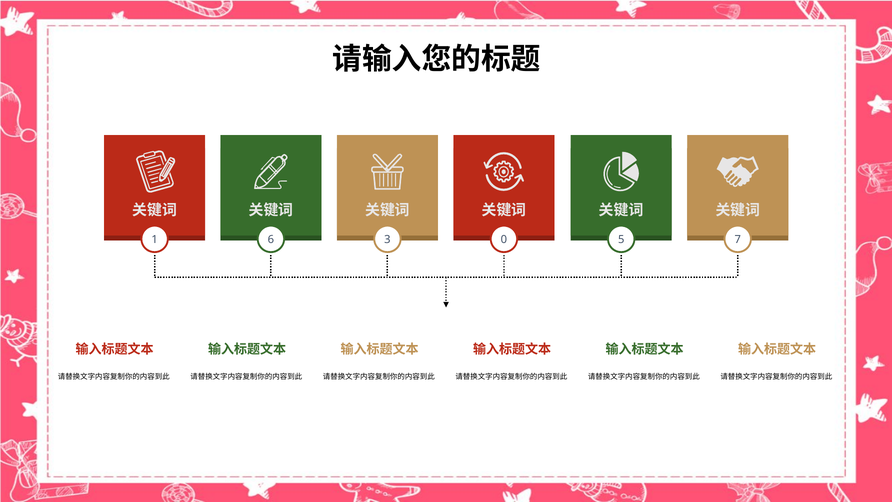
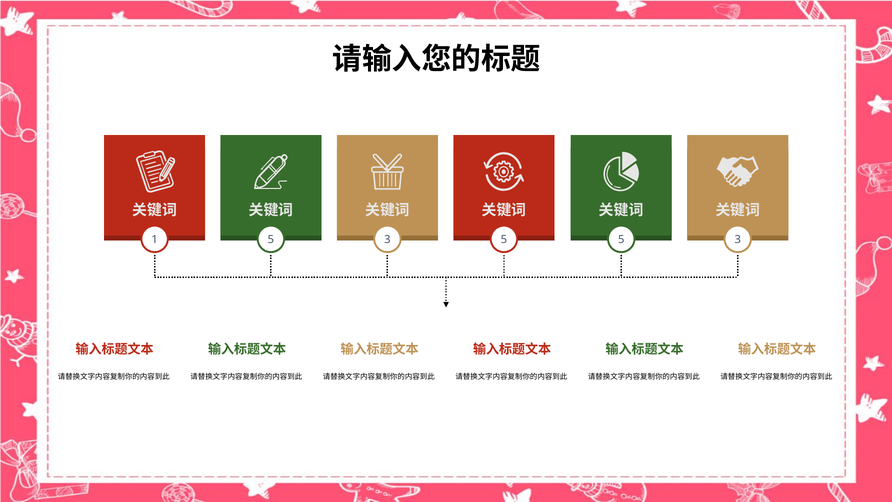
1 6: 6 -> 5 (271, 240)
3 0: 0 -> 5 (504, 240)
7: 7 -> 3 (738, 240)
